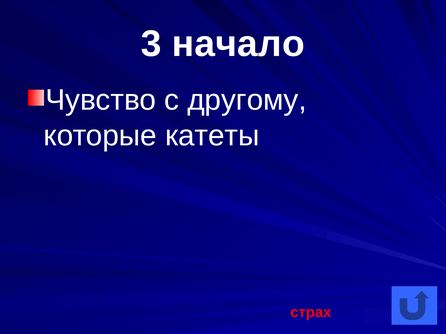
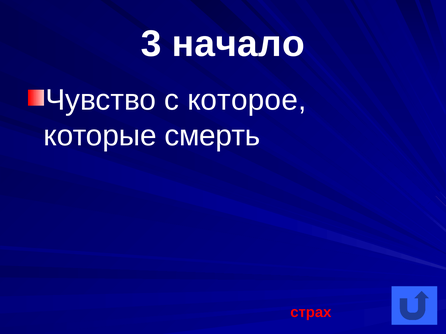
другому: другому -> которое (247, 100)
катеты: катеты -> смерть (212, 136)
